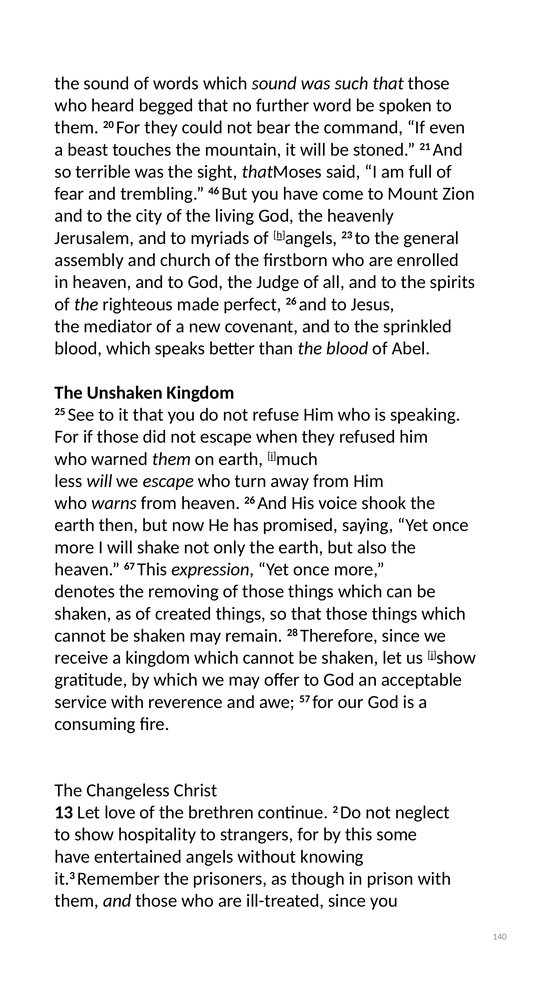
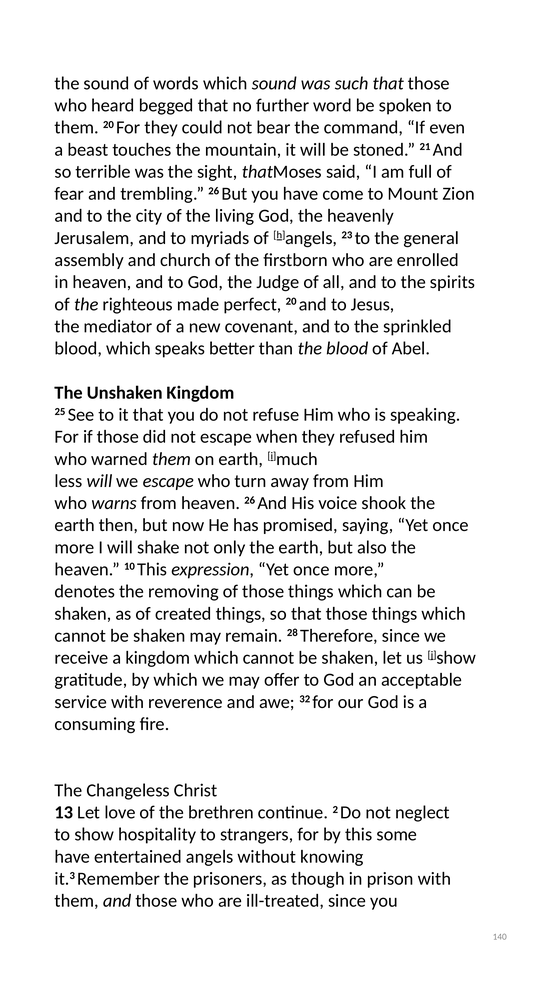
trembling 46: 46 -> 26 (214, 191)
perfect 26: 26 -> 20 (291, 301)
67: 67 -> 10 (129, 566)
57: 57 -> 32 (305, 699)
